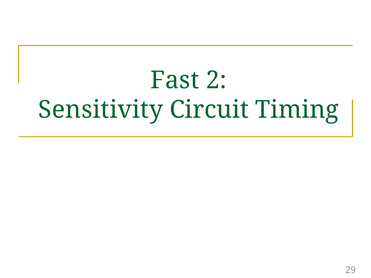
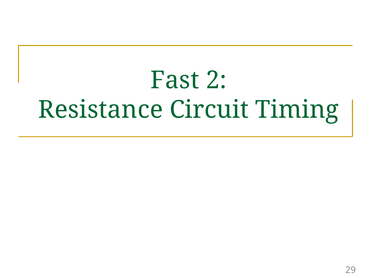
Sensitivity: Sensitivity -> Resistance (101, 110)
